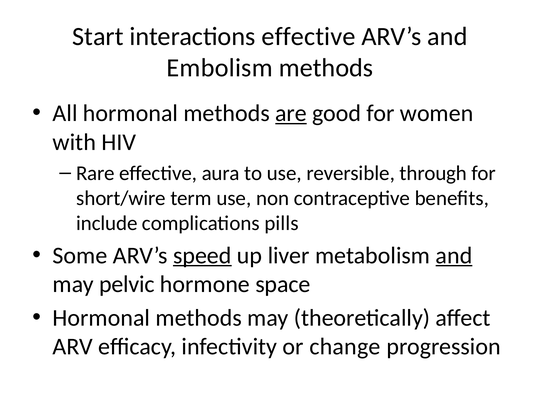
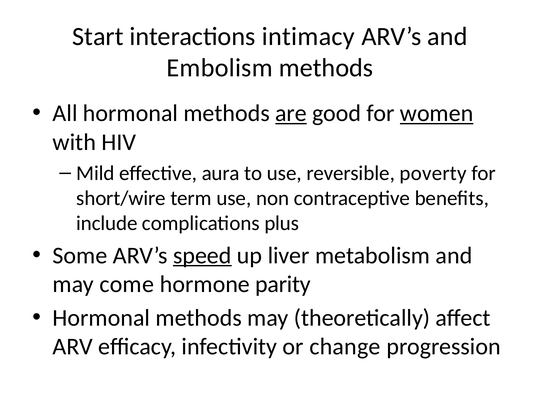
interactions effective: effective -> intimacy (308, 36)
women underline: none -> present (437, 113)
Rare: Rare -> Mild (95, 173)
through: through -> poverty (433, 173)
pills: pills -> plus (282, 223)
and underline: present -> none (454, 255)
pelvic: pelvic -> come (127, 284)
space: space -> parity (283, 284)
